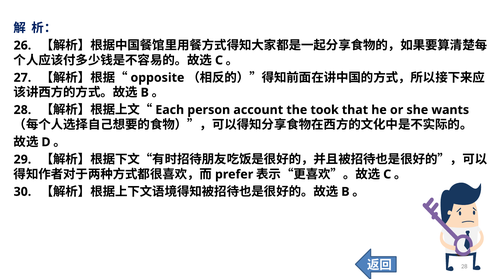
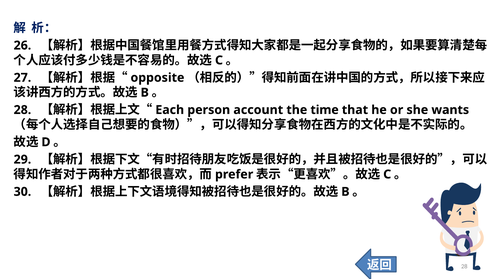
took: took -> time (325, 110)
